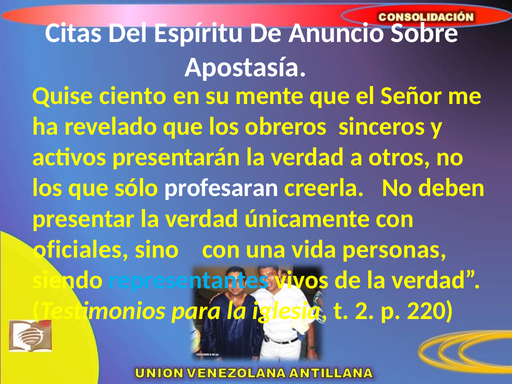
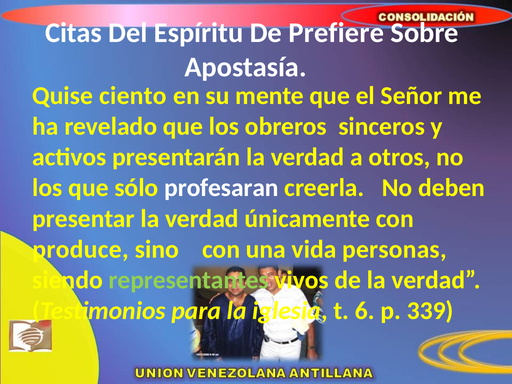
Anuncio: Anuncio -> Prefiere (336, 33)
oficiales: oficiales -> produce (81, 249)
representantes colour: light blue -> light green (189, 280)
2: 2 -> 6 (365, 311)
220: 220 -> 339 (430, 311)
